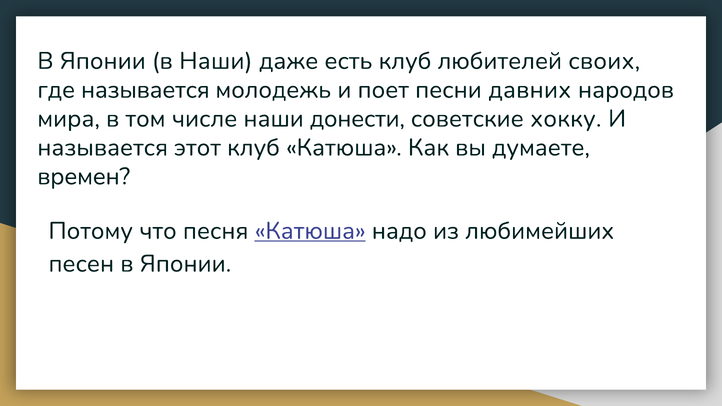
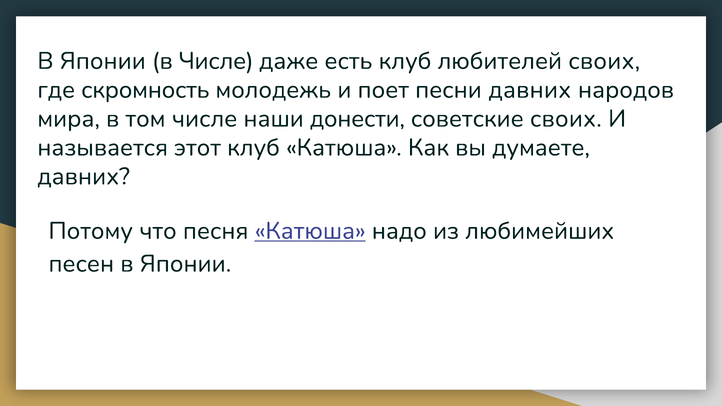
в Наши: Наши -> Числе (216, 61)
где называется: называется -> скромность (145, 90)
советские хокку: хокку -> своих (566, 119)
времен: времен -> давних (84, 176)
